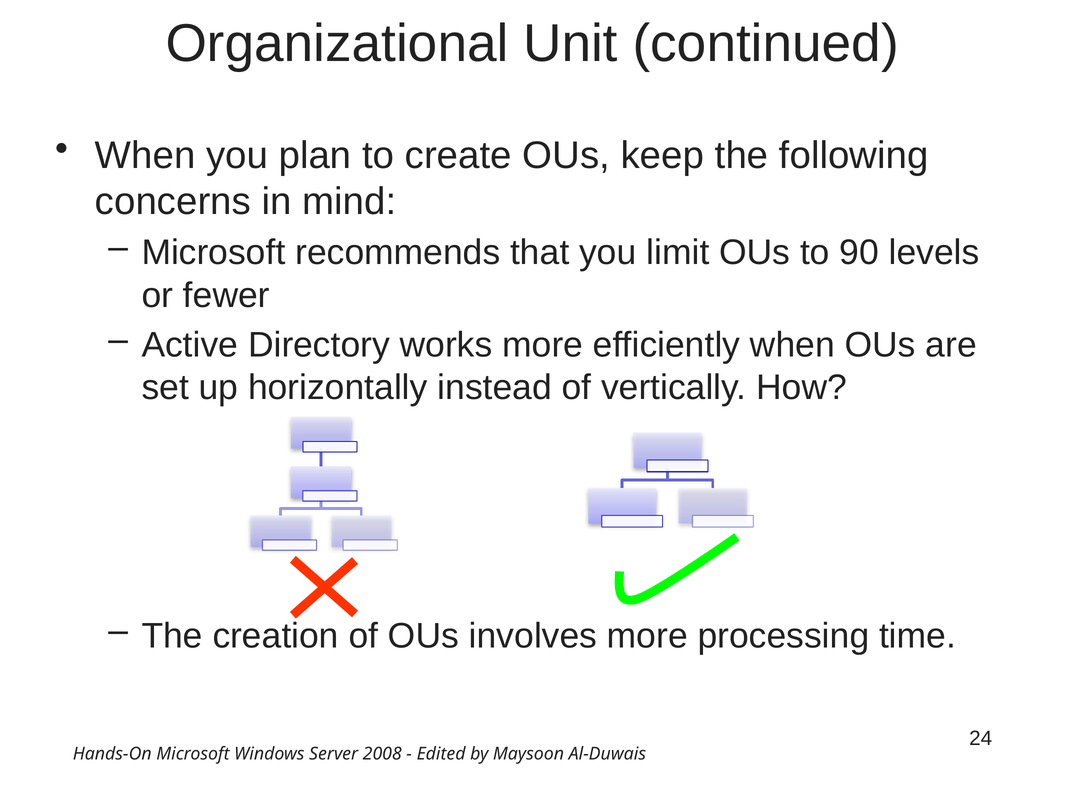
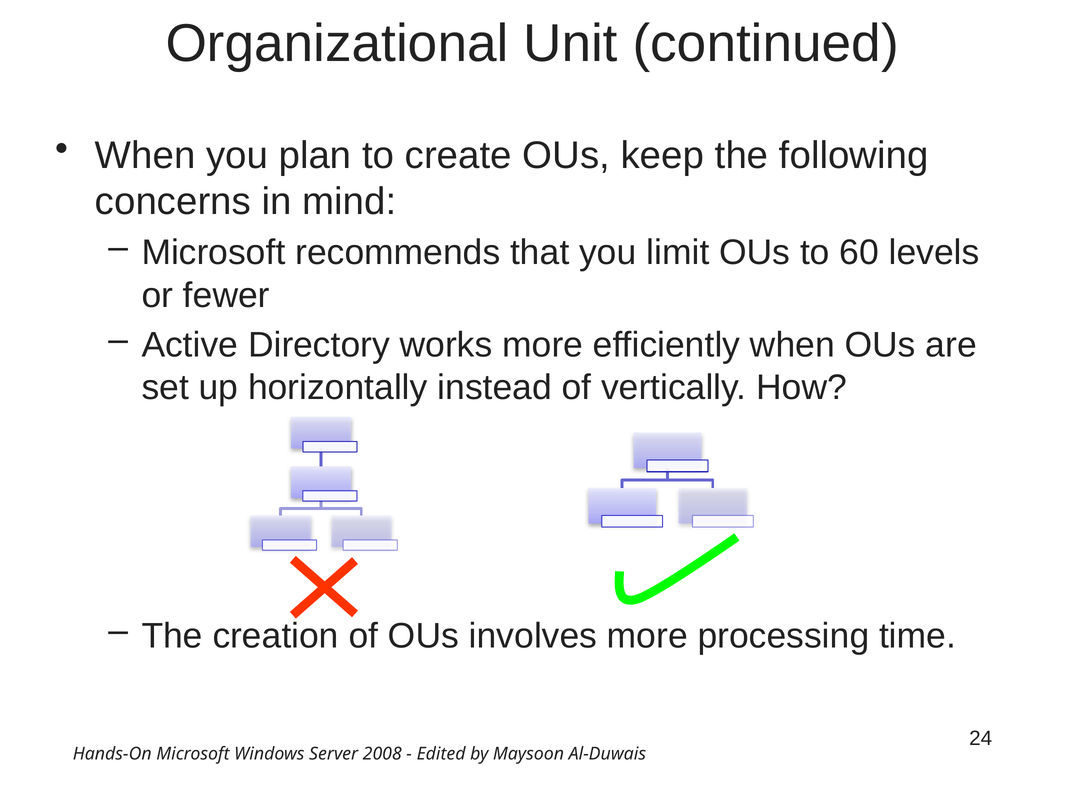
90: 90 -> 60 (859, 253)
